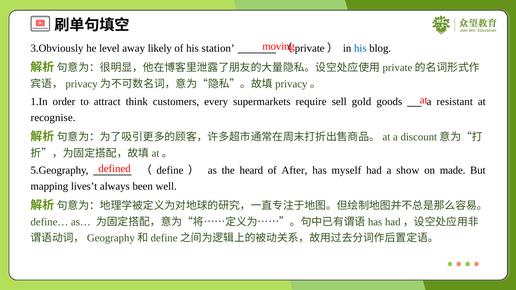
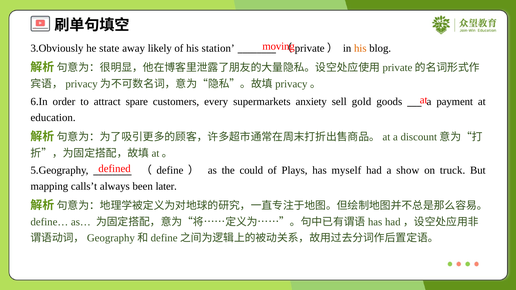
level: level -> state (109, 48)
his colour: blue -> orange (360, 48)
1.In: 1.In -> 6.In (39, 102)
think: think -> spare (137, 102)
require: require -> anxiety (311, 102)
resistant: resistant -> payment (455, 102)
recognise: recognise -> education (53, 118)
heard: heard -> could (251, 170)
After: After -> Plays (295, 170)
made: made -> truck (453, 170)
lives’t: lives’t -> calls’t (84, 187)
well: well -> later (166, 187)
